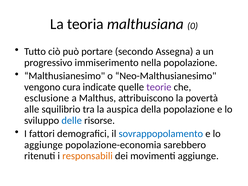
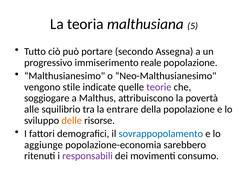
0: 0 -> 5 (193, 26)
nella: nella -> reale (151, 63)
cura: cura -> stile (71, 87)
esclusione: esclusione -> soggiogare (47, 98)
auspica: auspica -> entrare (122, 109)
delle colour: blue -> orange (72, 121)
responsabili colour: orange -> purple (87, 156)
movimenti aggiunge: aggiunge -> consumo (198, 156)
